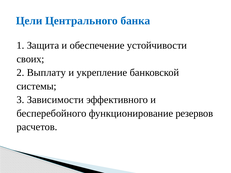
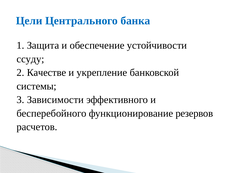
своих: своих -> ссуду (30, 59)
Выплату: Выплату -> Качестве (46, 73)
